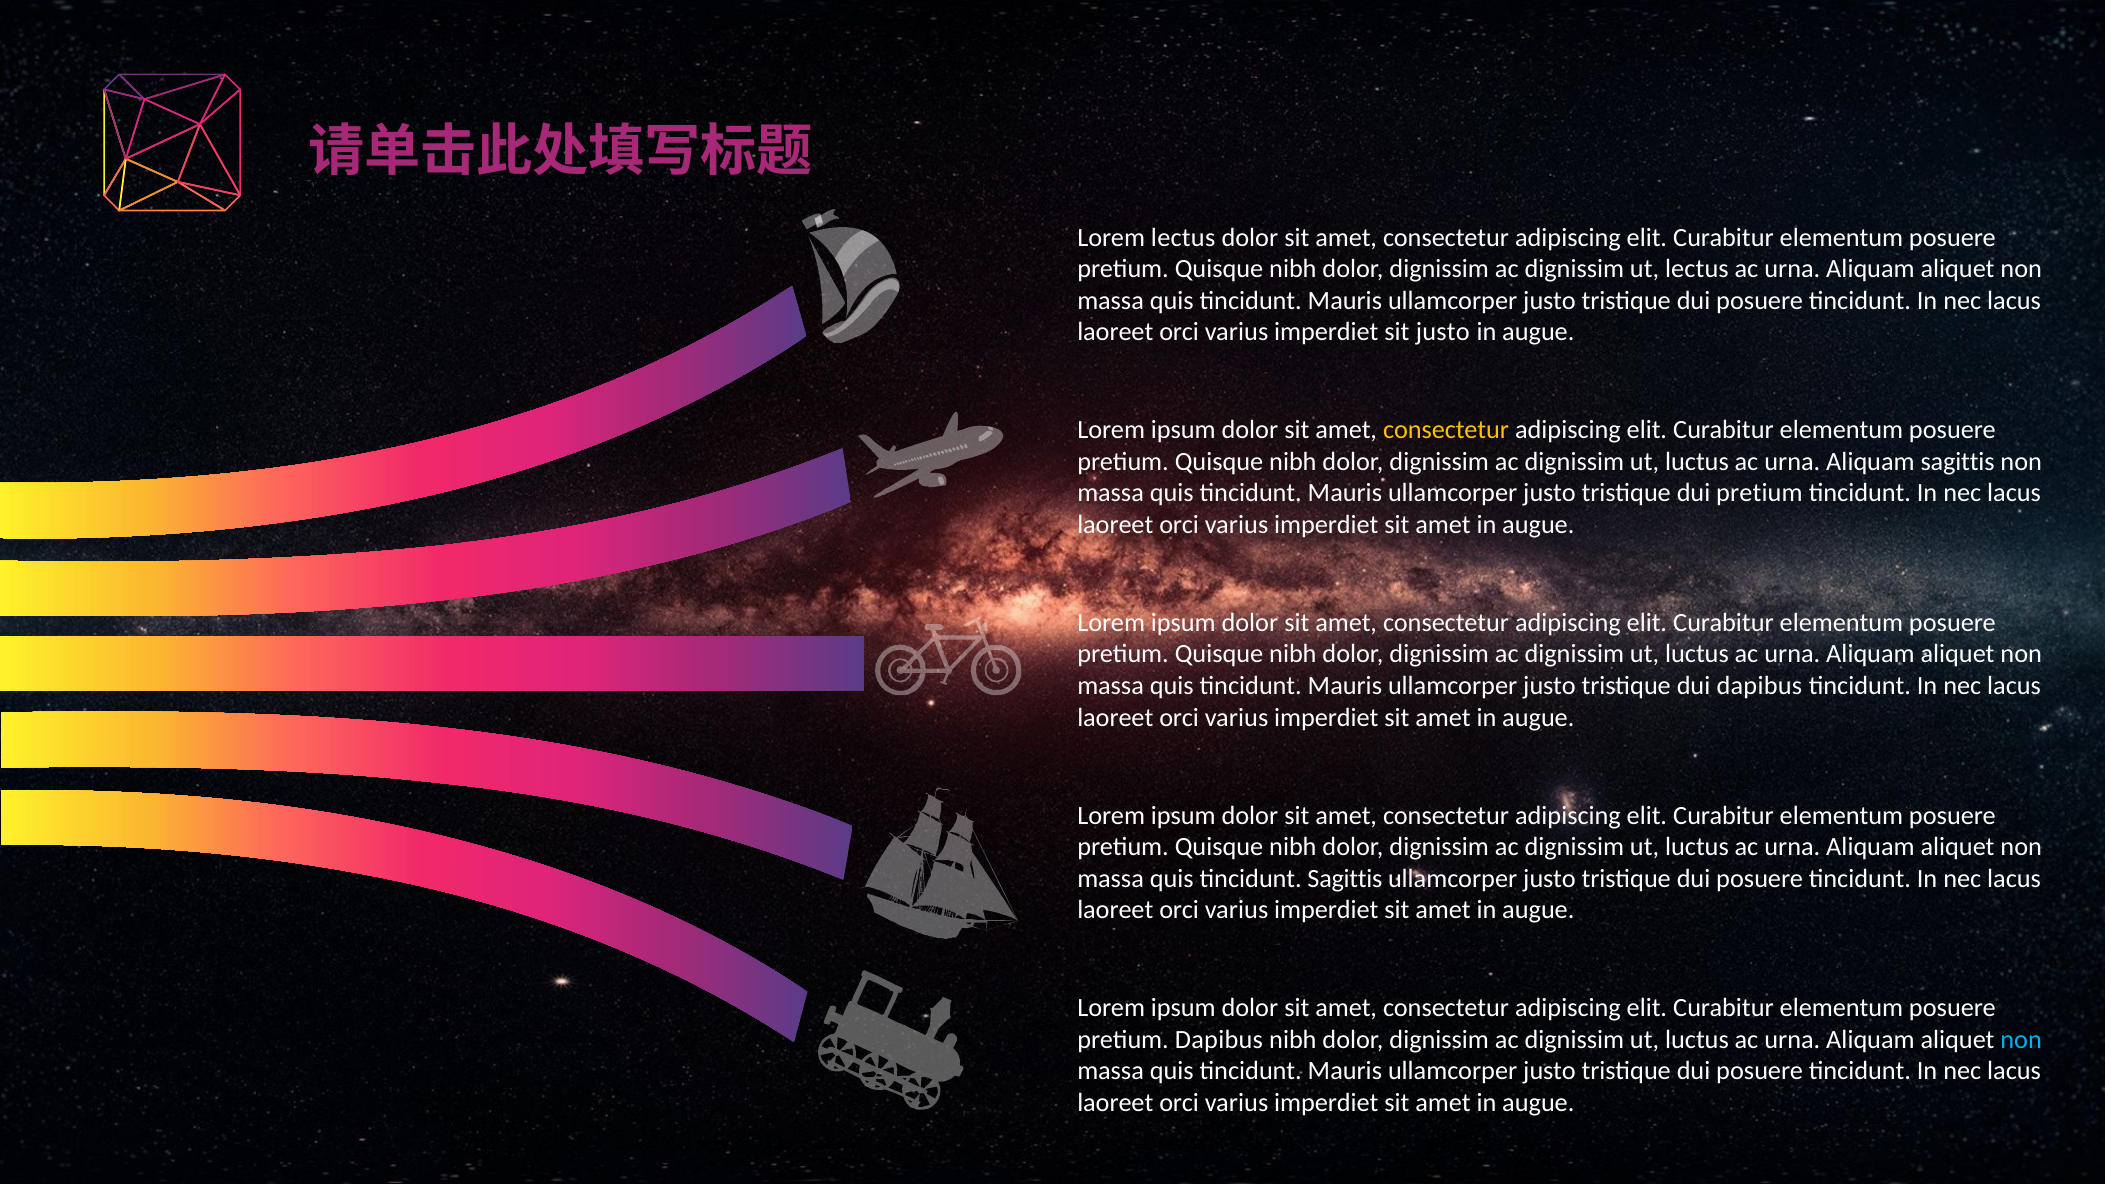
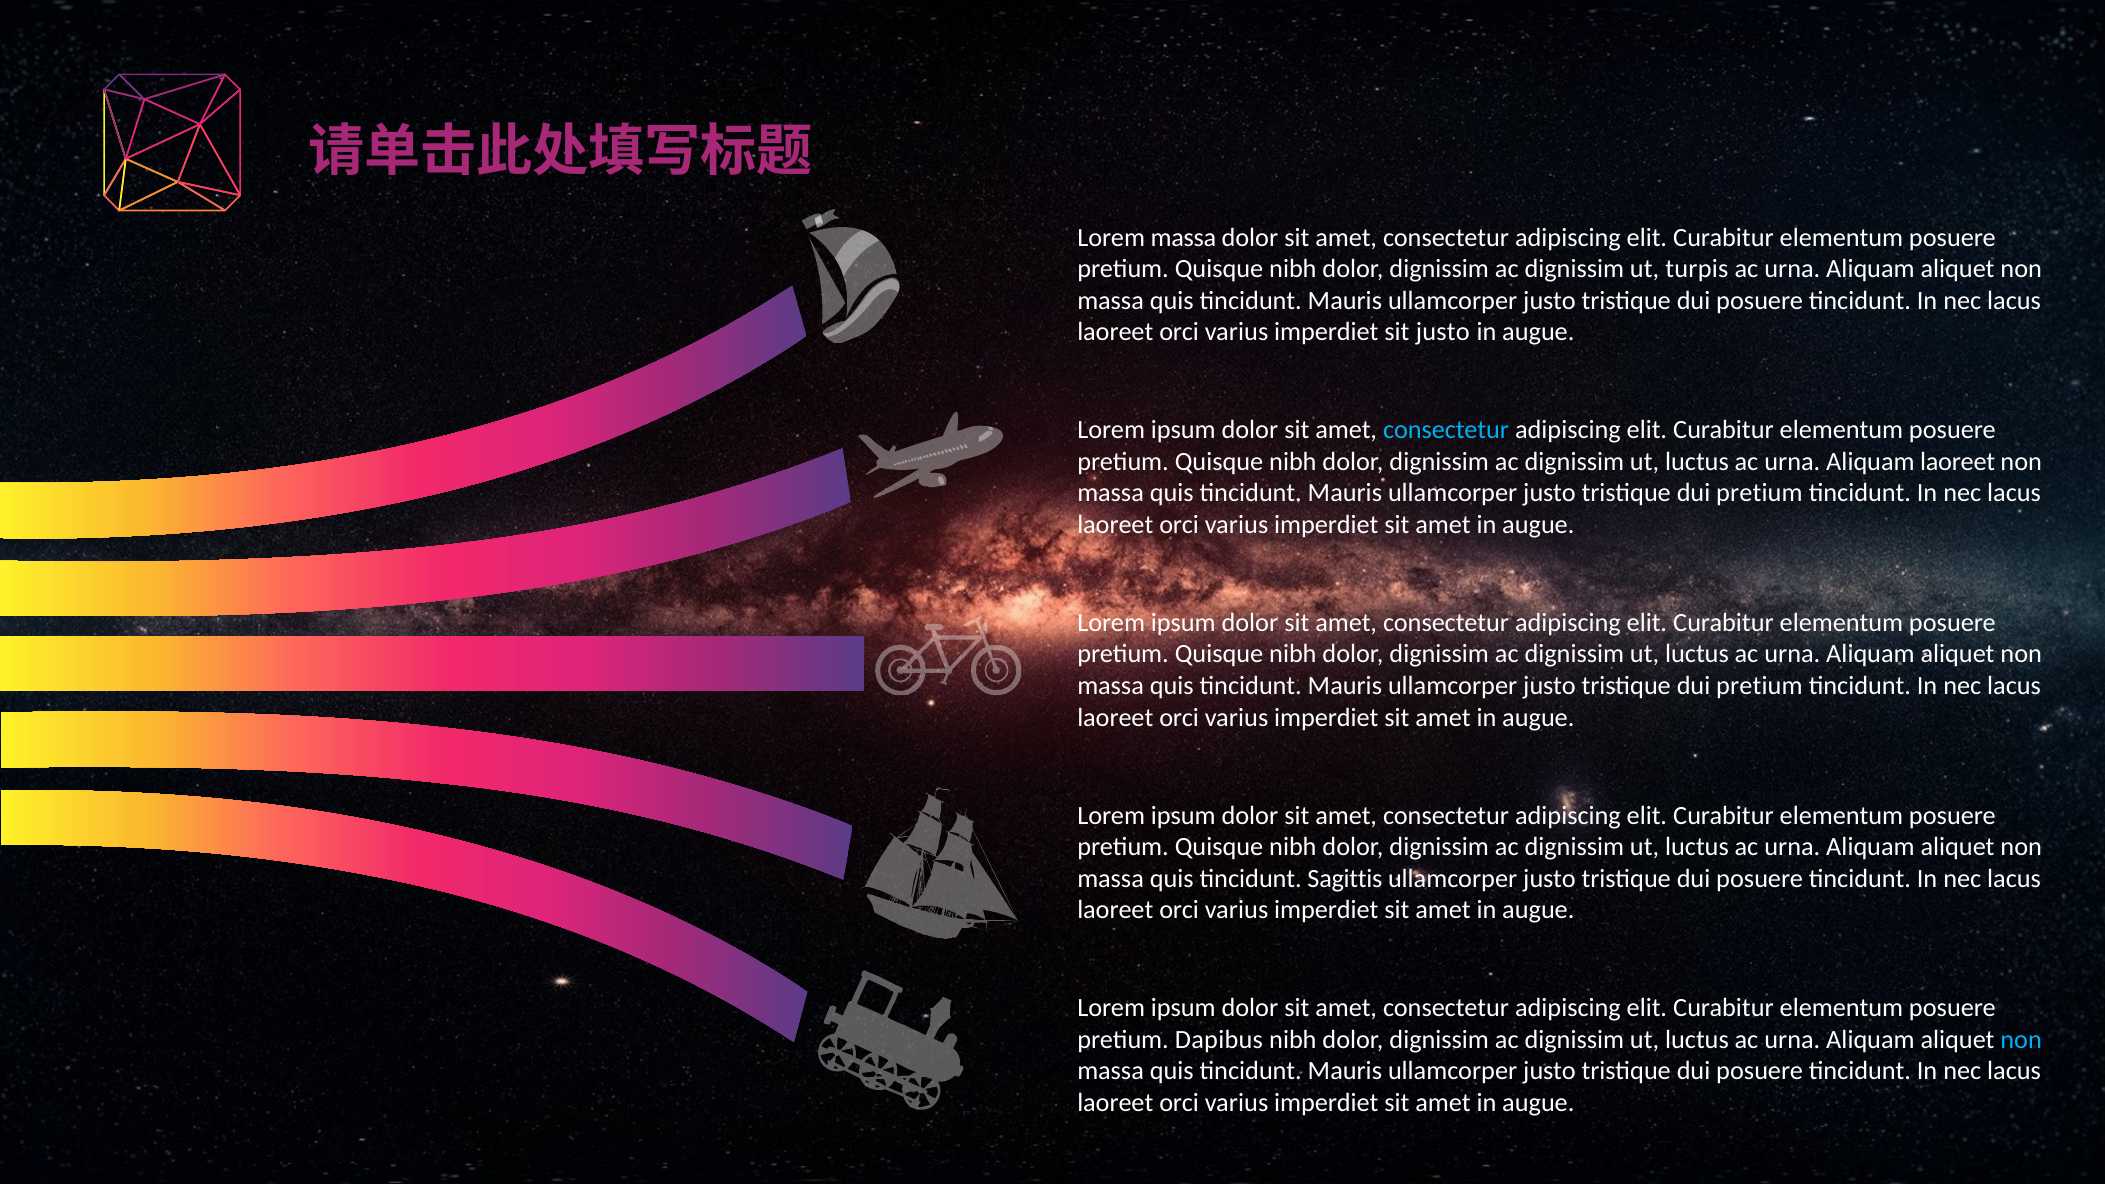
Lorem lectus: lectus -> massa (1183, 238)
ut lectus: lectus -> turpis (1697, 269)
consectetur colour: yellow -> light blue (1446, 430)
Aliquam sagittis: sagittis -> laoreet (1958, 462)
dapibus: dapibus -> pretium (1759, 686)
